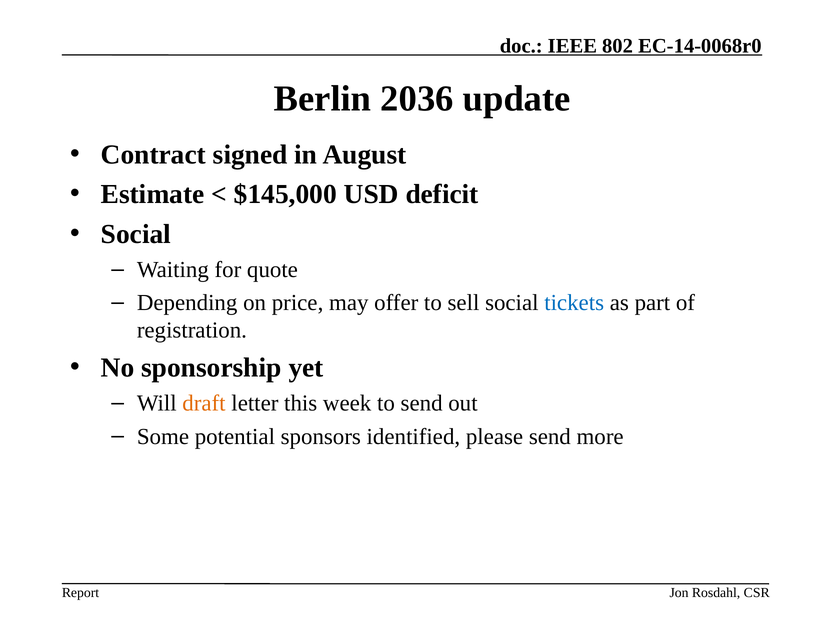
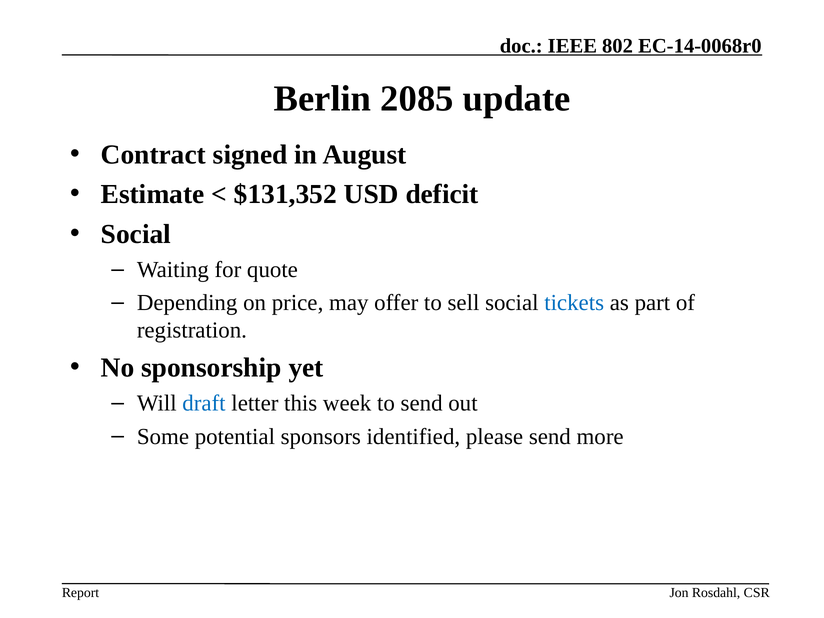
2036: 2036 -> 2085 (417, 99)
$145,000: $145,000 -> $131,352 (285, 194)
draft colour: orange -> blue (204, 403)
